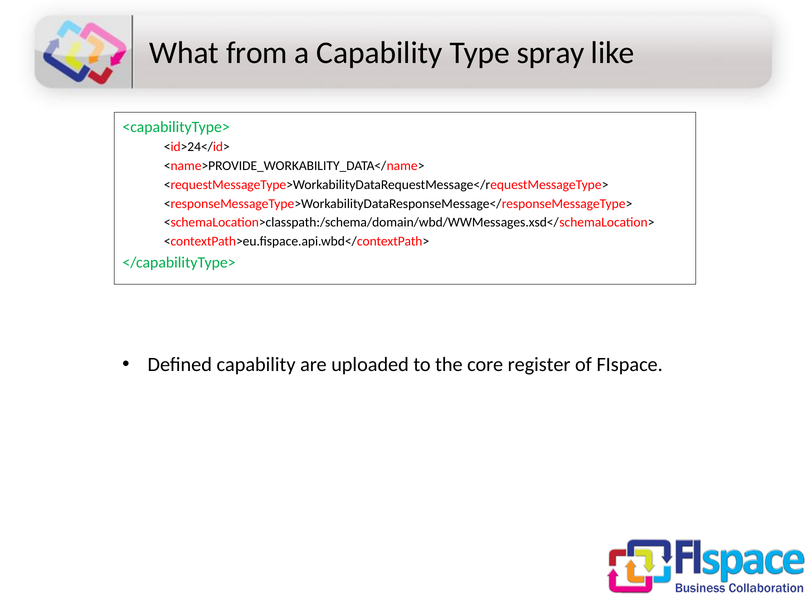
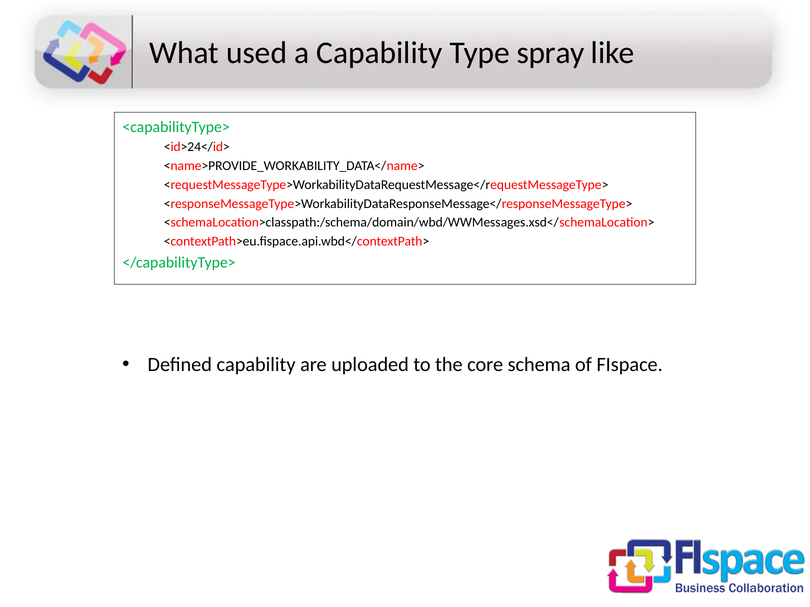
from: from -> used (257, 53)
register: register -> schema (539, 365)
